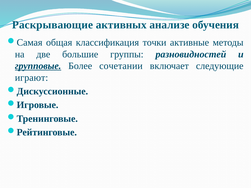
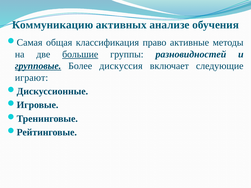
Раскрывающие: Раскрывающие -> Коммуникацию (53, 25)
точки: точки -> право (155, 43)
большие underline: none -> present (80, 54)
сочетании: сочетании -> дискуссия (121, 66)
